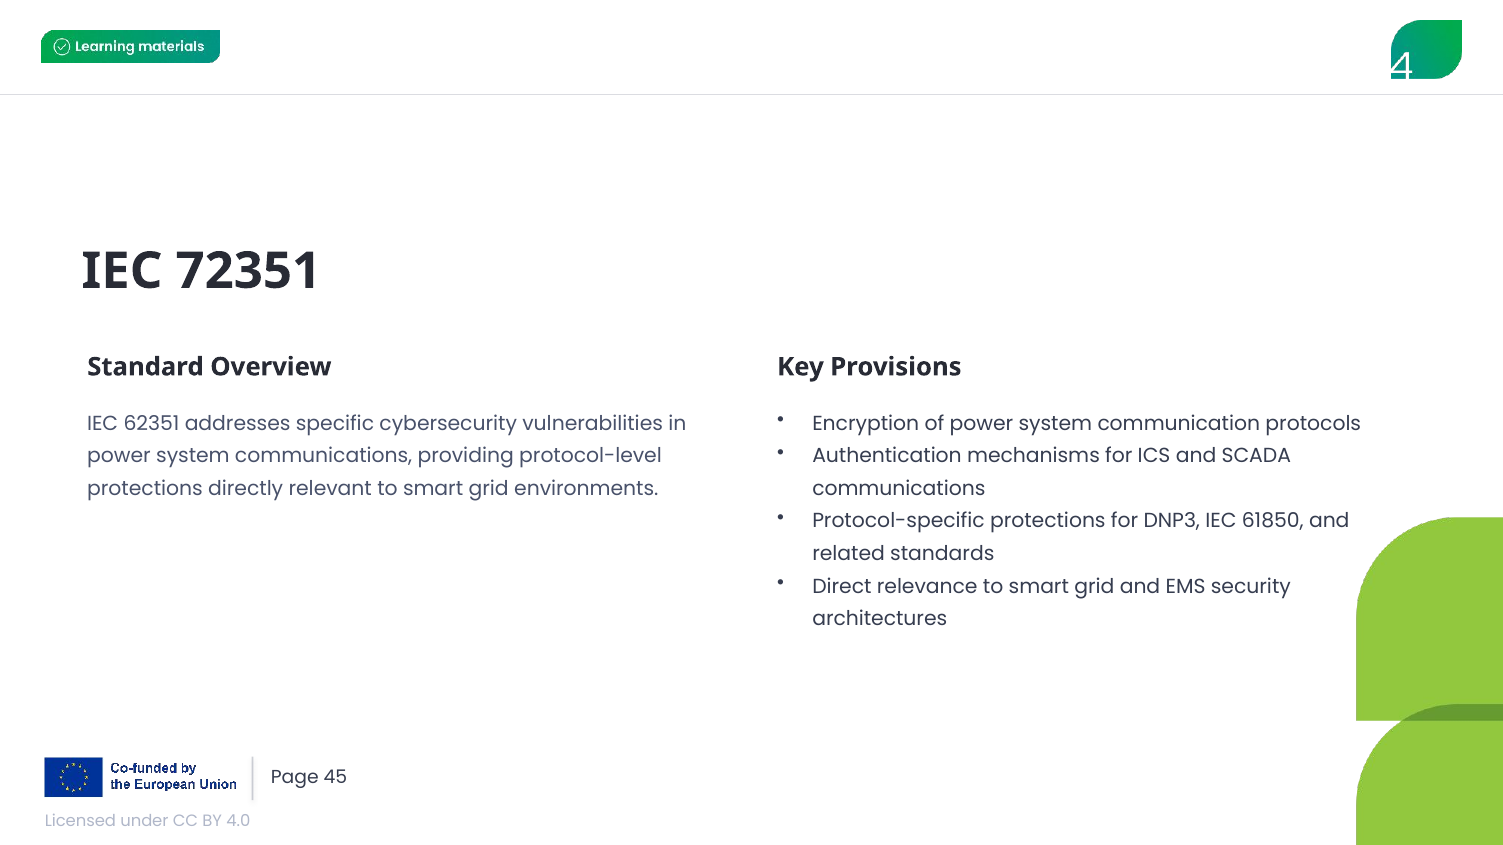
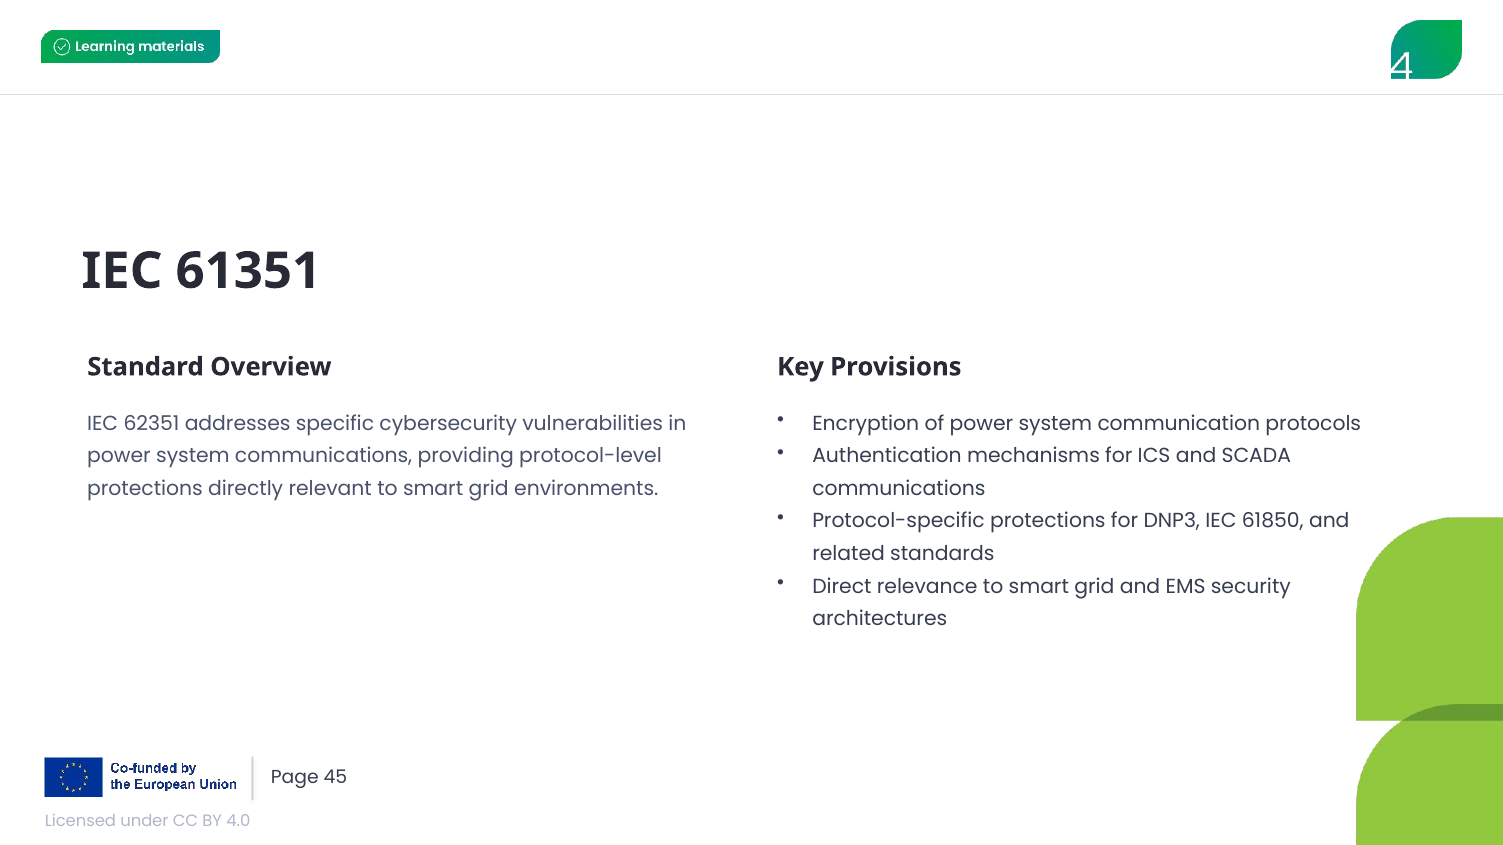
72351: 72351 -> 61351 (248, 271)
